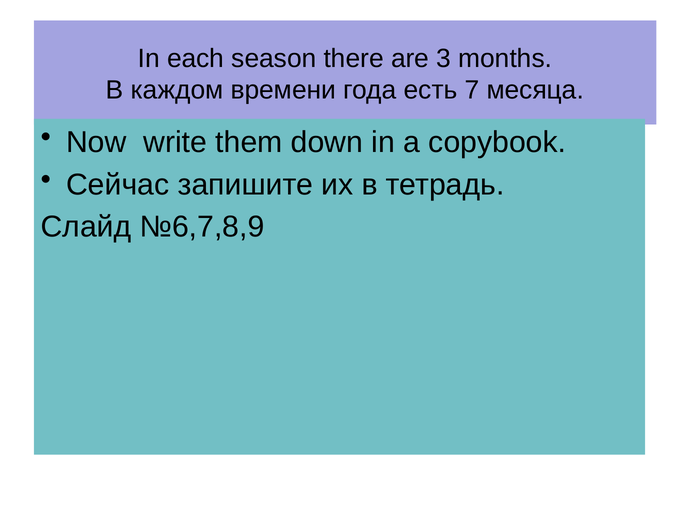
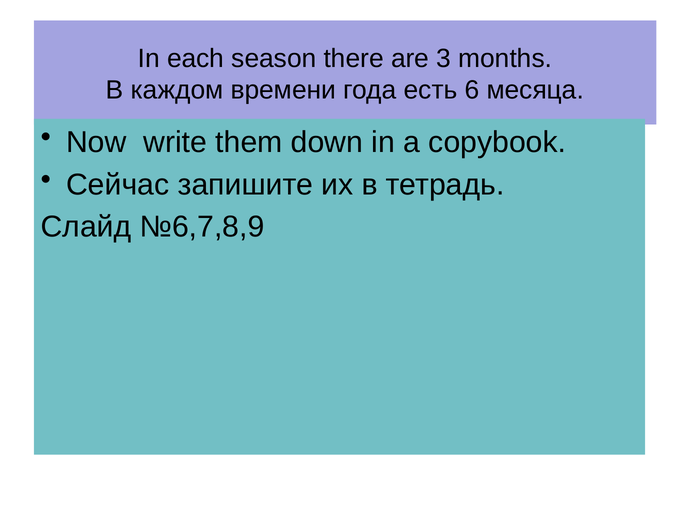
7: 7 -> 6 (472, 90)
